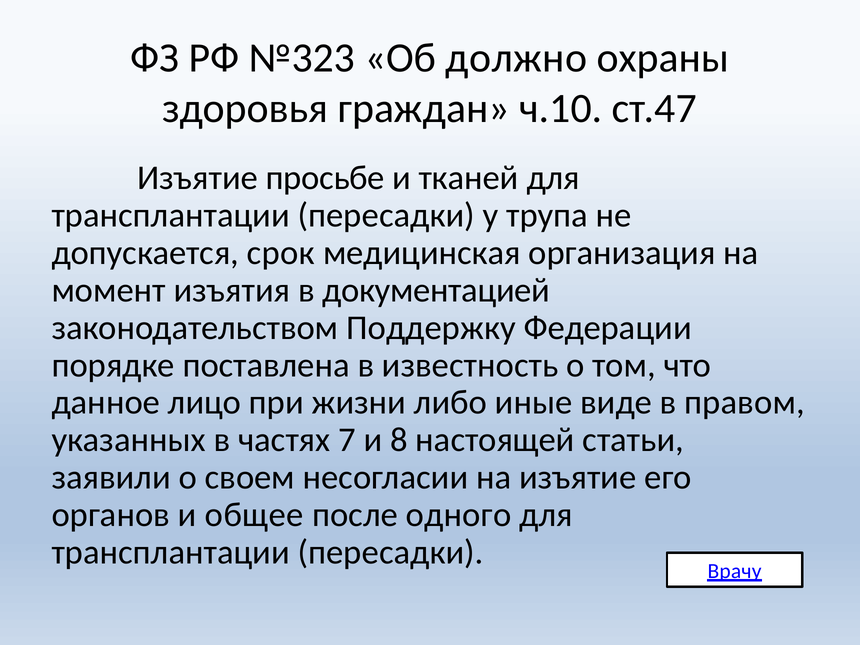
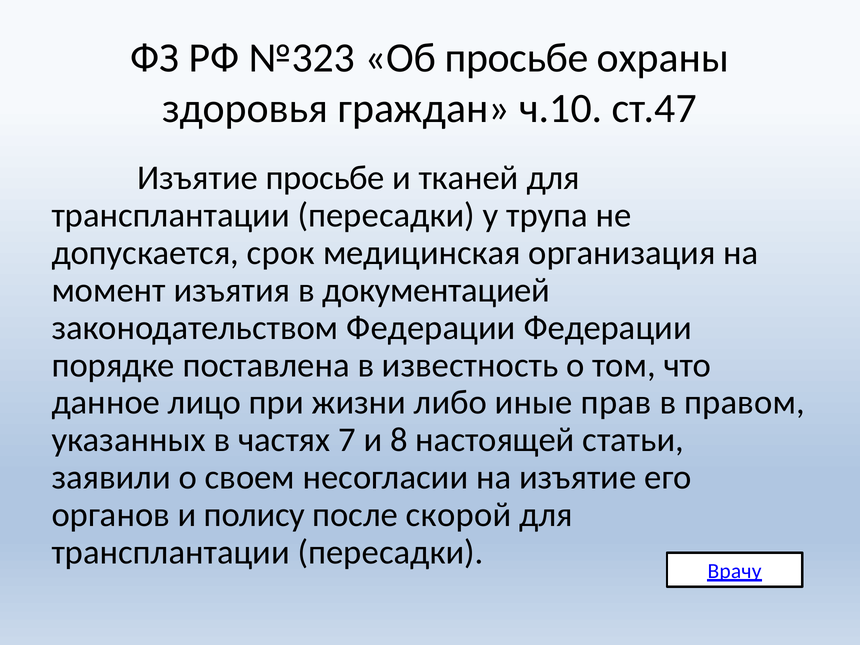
Об должно: должно -> просьбе (517, 58)
законодательством Поддержку: Поддержку -> Федерации (431, 328)
виде: виде -> прав (616, 402)
общее: общее -> полису (254, 515)
одного: одного -> скорой (459, 515)
